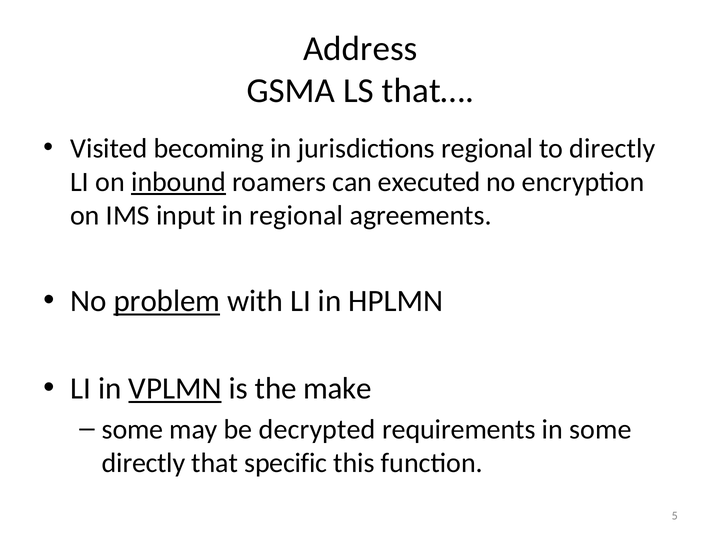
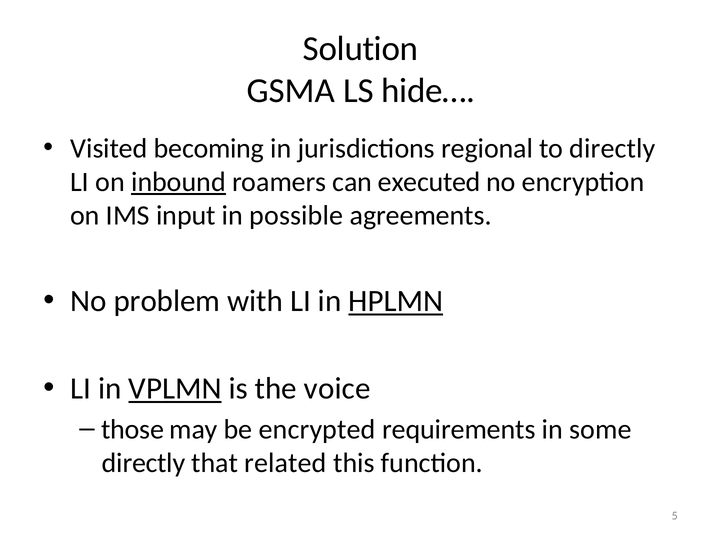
Address: Address -> Solution (361, 49)
that…: that… -> hide… (428, 91)
in regional: regional -> possible (296, 216)
problem underline: present -> none (167, 302)
HPLMN underline: none -> present (396, 302)
make: make -> voice (337, 389)
some: some -> those (133, 430)
decrypted: decrypted -> encrypted (317, 430)
specific: specific -> related (286, 464)
